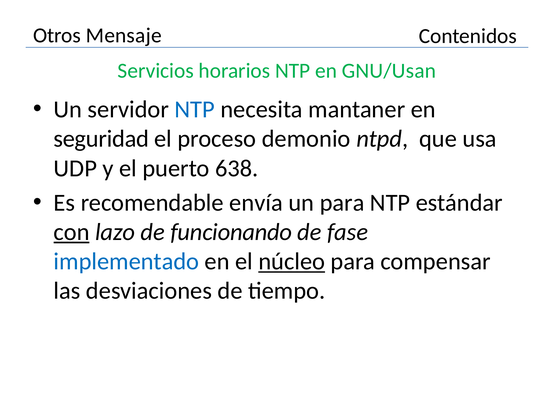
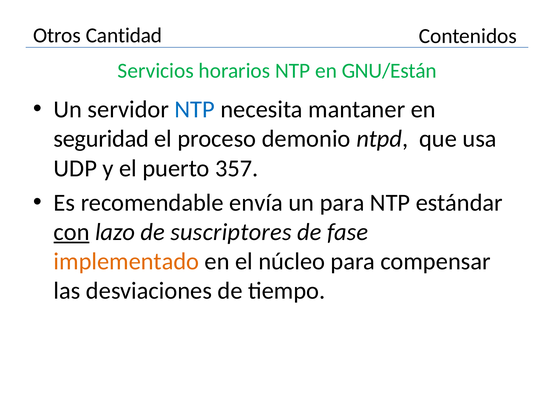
Mensaje: Mensaje -> Cantidad (124, 36)
GNU/Usan: GNU/Usan -> GNU/Están (389, 71)
638: 638 -> 357 (237, 168)
funcionando: funcionando -> suscriptores (231, 232)
implementado colour: blue -> orange (126, 261)
núcleo underline: present -> none (292, 261)
